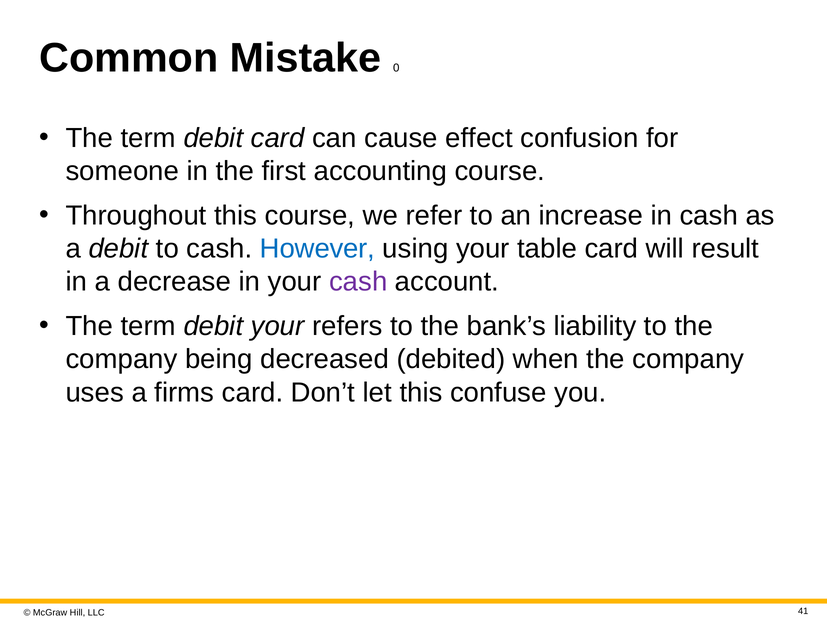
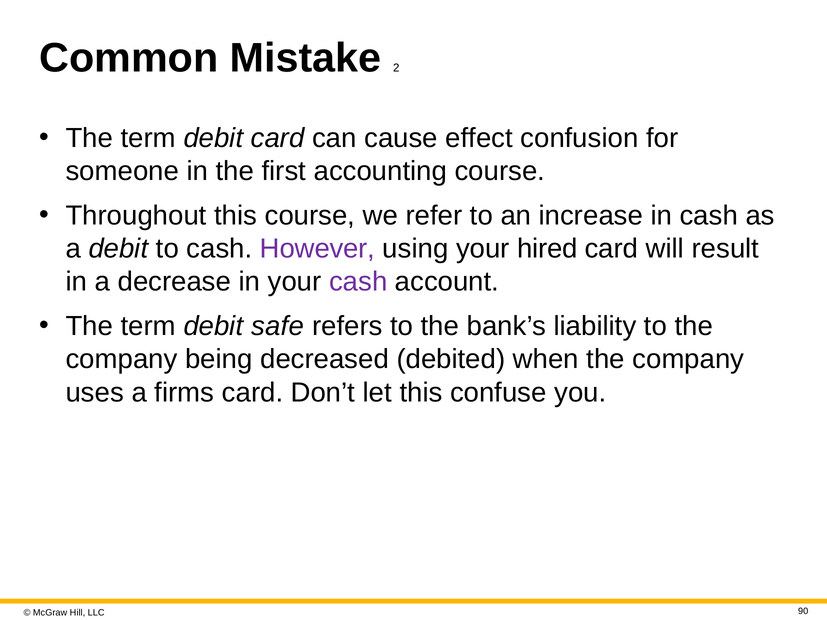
0: 0 -> 2 (396, 68)
However colour: blue -> purple (317, 249)
table: table -> hired (547, 249)
debit your: your -> safe (278, 326)
41: 41 -> 90 (803, 611)
